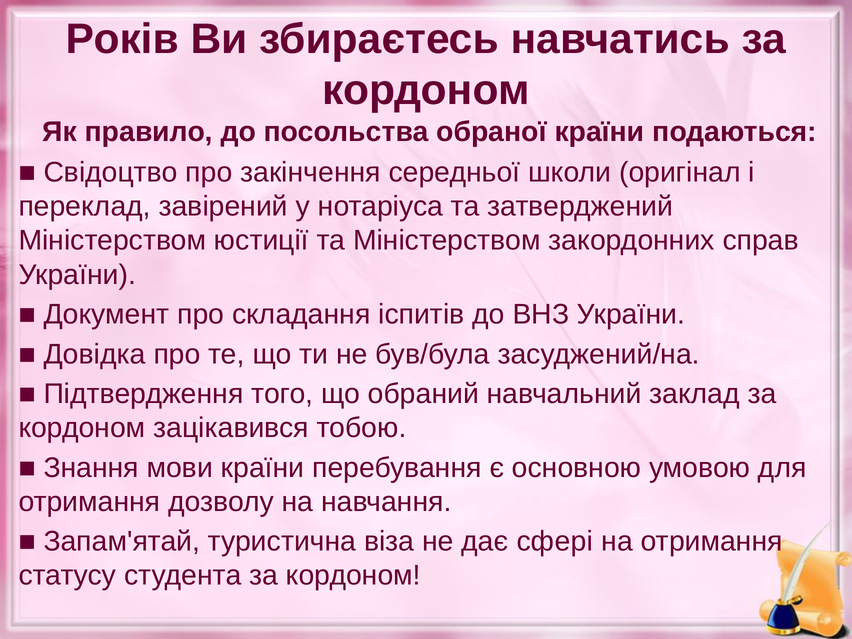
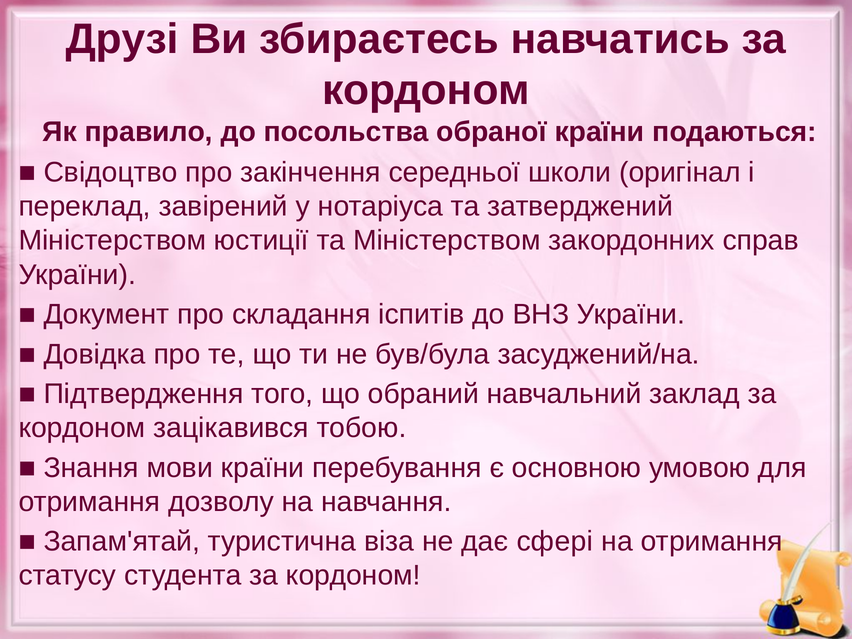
Років: Років -> Друзі (122, 39)
